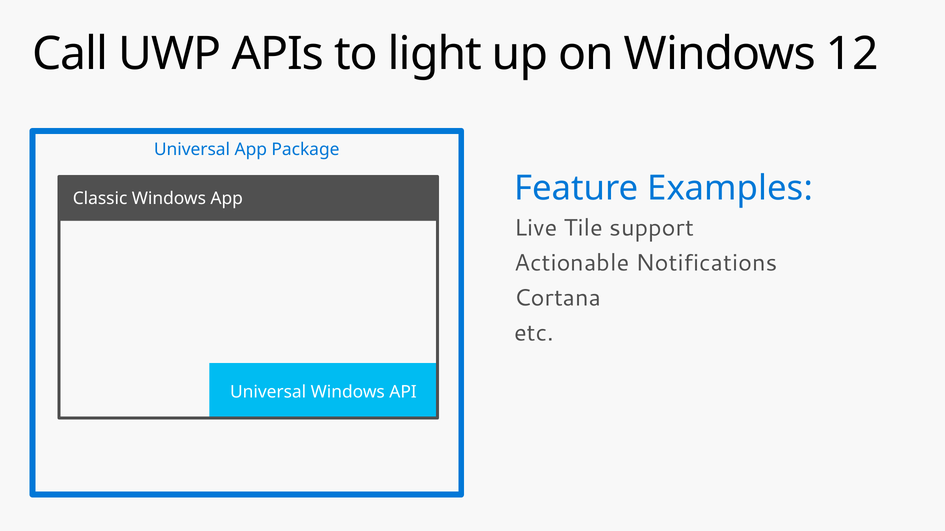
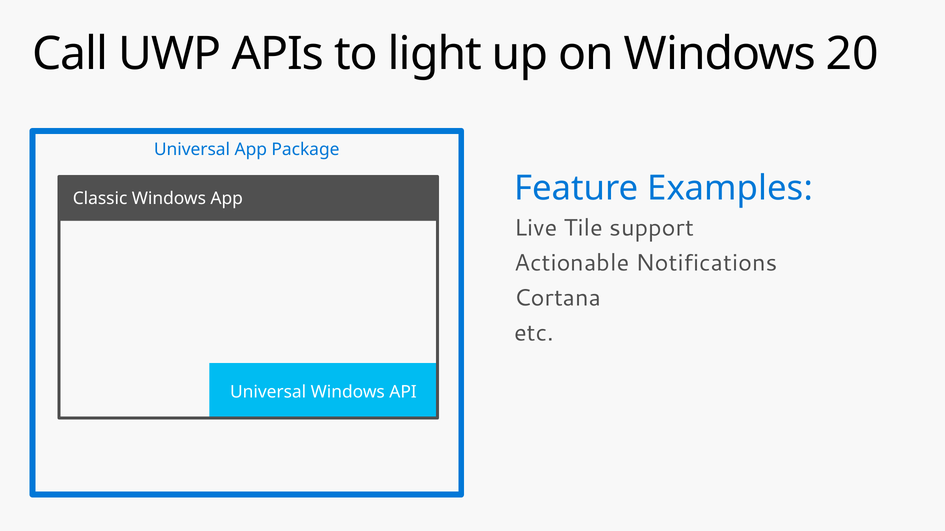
12: 12 -> 20 (852, 54)
